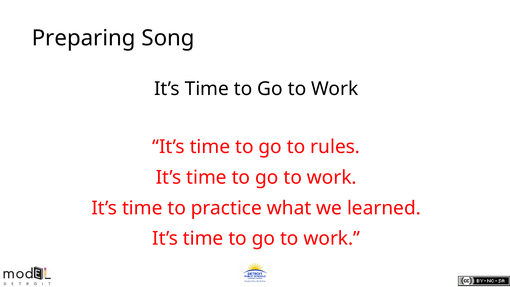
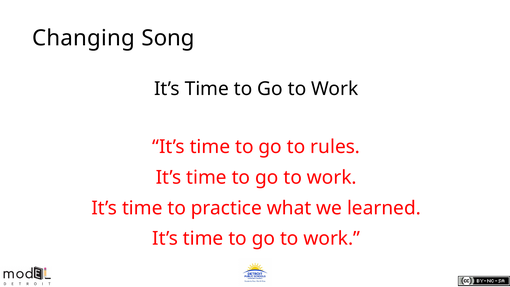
Preparing: Preparing -> Changing (84, 38)
